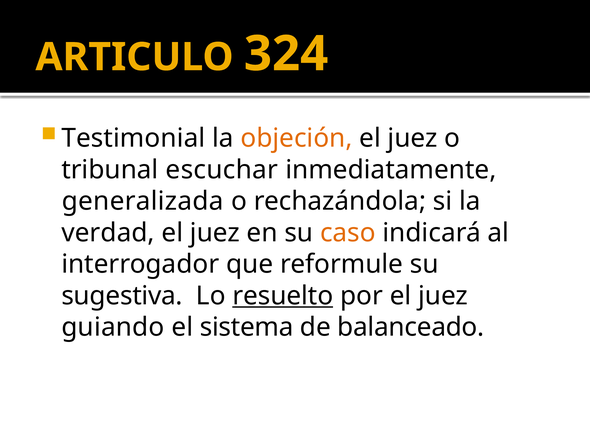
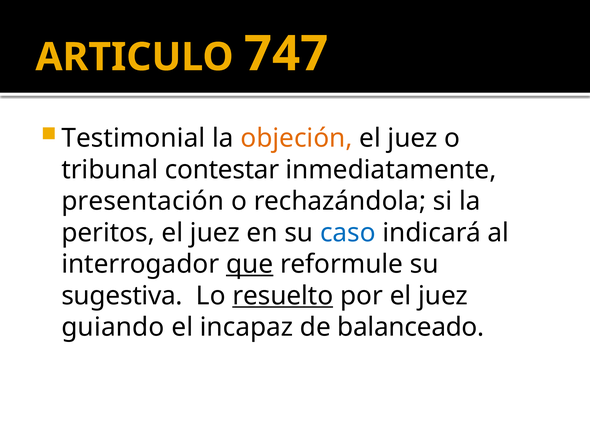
324: 324 -> 747 (286, 54)
escuchar: escuchar -> contestar (222, 169)
generalizada: generalizada -> presentación (143, 201)
verdad: verdad -> peritos (108, 232)
caso colour: orange -> blue (348, 232)
que underline: none -> present (250, 264)
sistema: sistema -> incapaz (247, 327)
